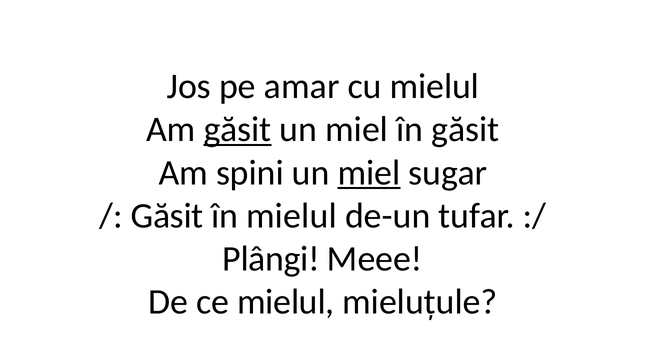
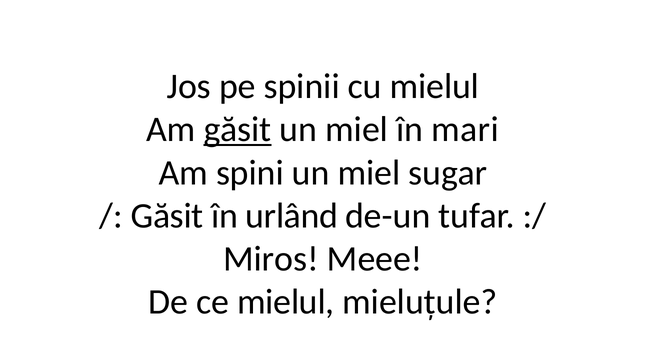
amar: amar -> spinii (302, 86)
în găsit: găsit -> mari (465, 129)
miel underline: present -> none (369, 172)
în mielul: mielul -> urlând (292, 215)
Plângi: Plângi -> Miros (271, 258)
